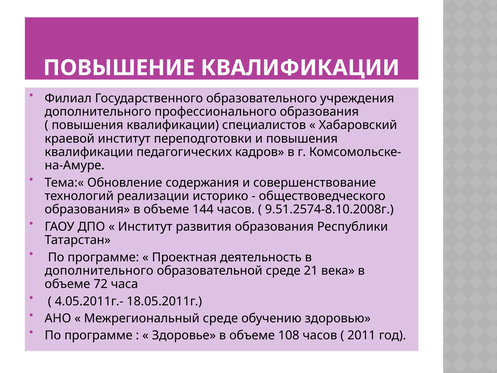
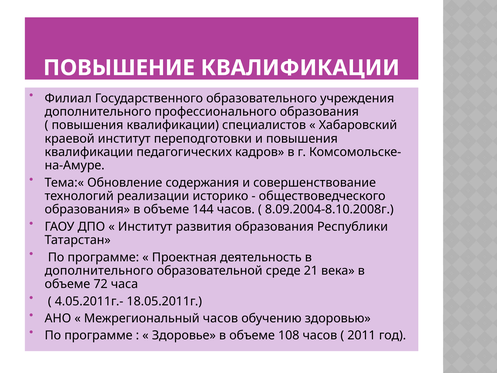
9.51.2574-8.10.2008г: 9.51.2574-8.10.2008г -> 8.09.2004-8.10.2008г (329, 209)
Межрегиональный среде: среде -> часов (220, 318)
